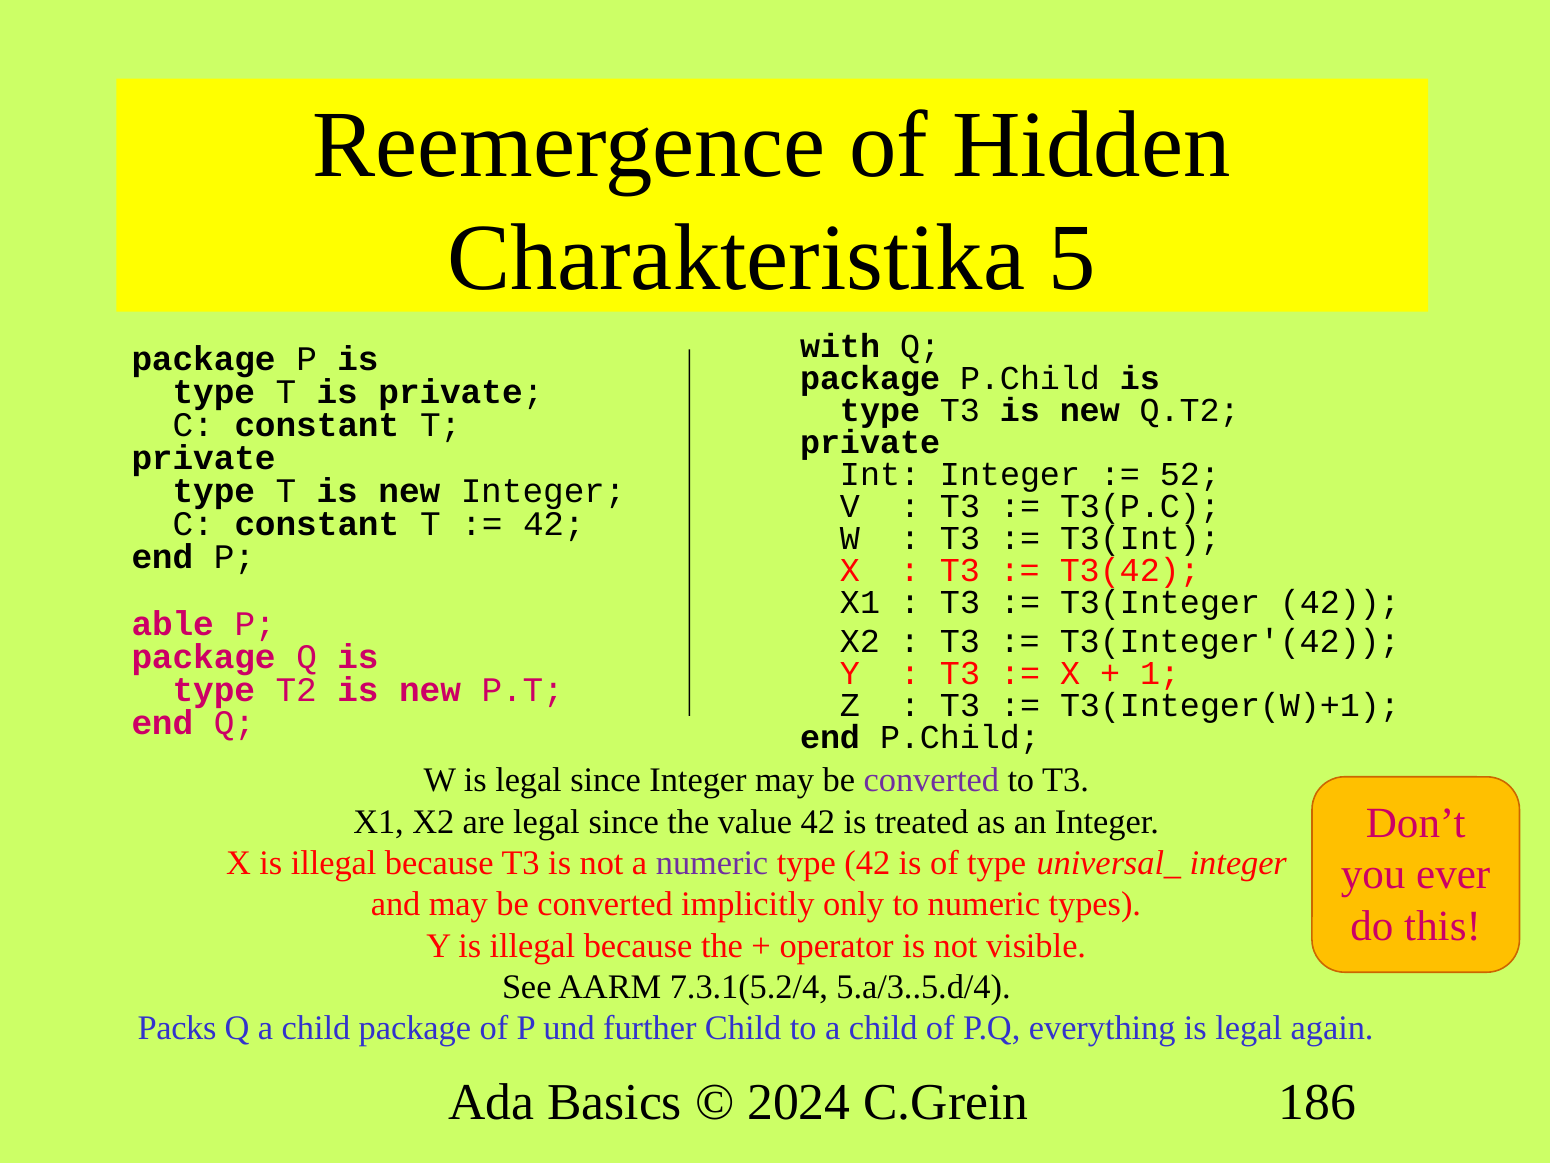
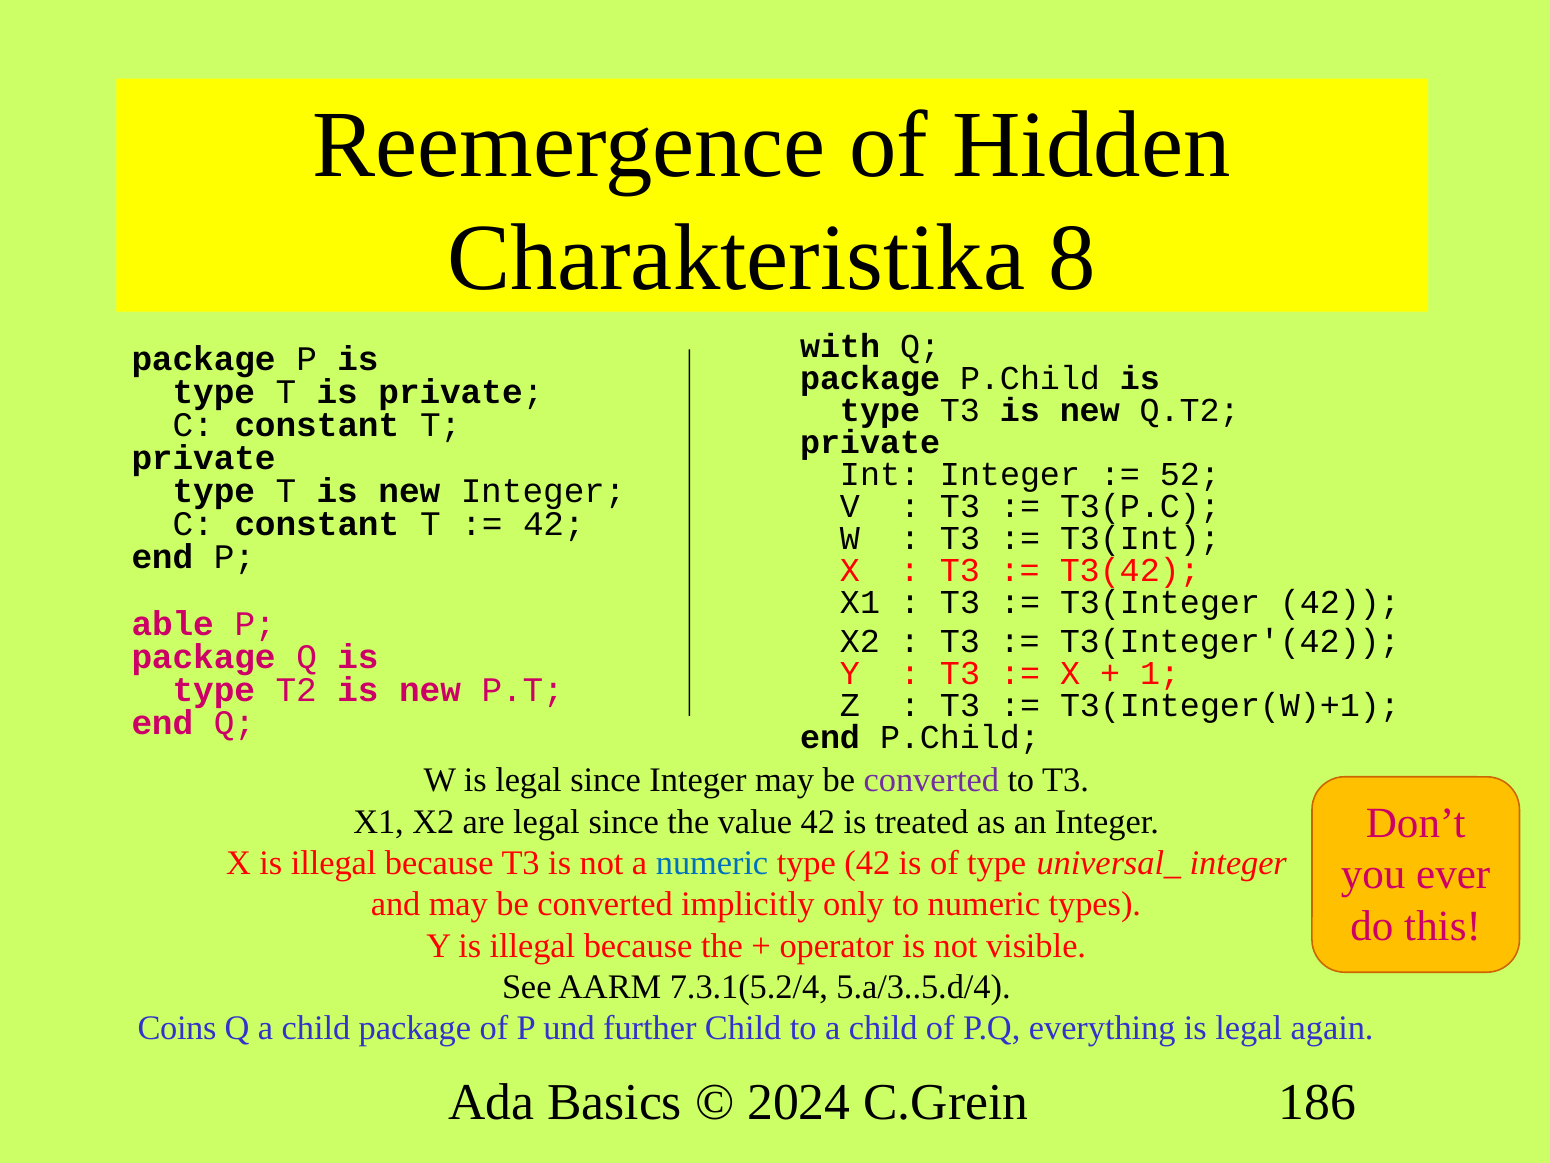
5: 5 -> 8 (1072, 258)
numeric colour: purple -> blue (712, 863)
Packs: Packs -> Coins (177, 1028)
